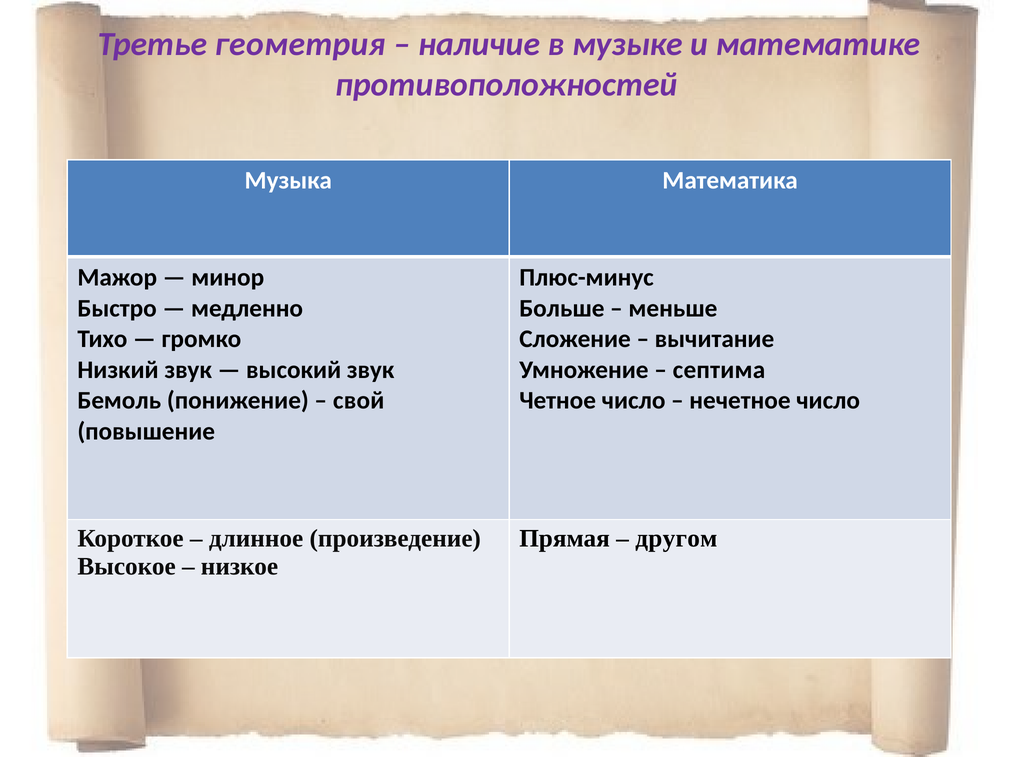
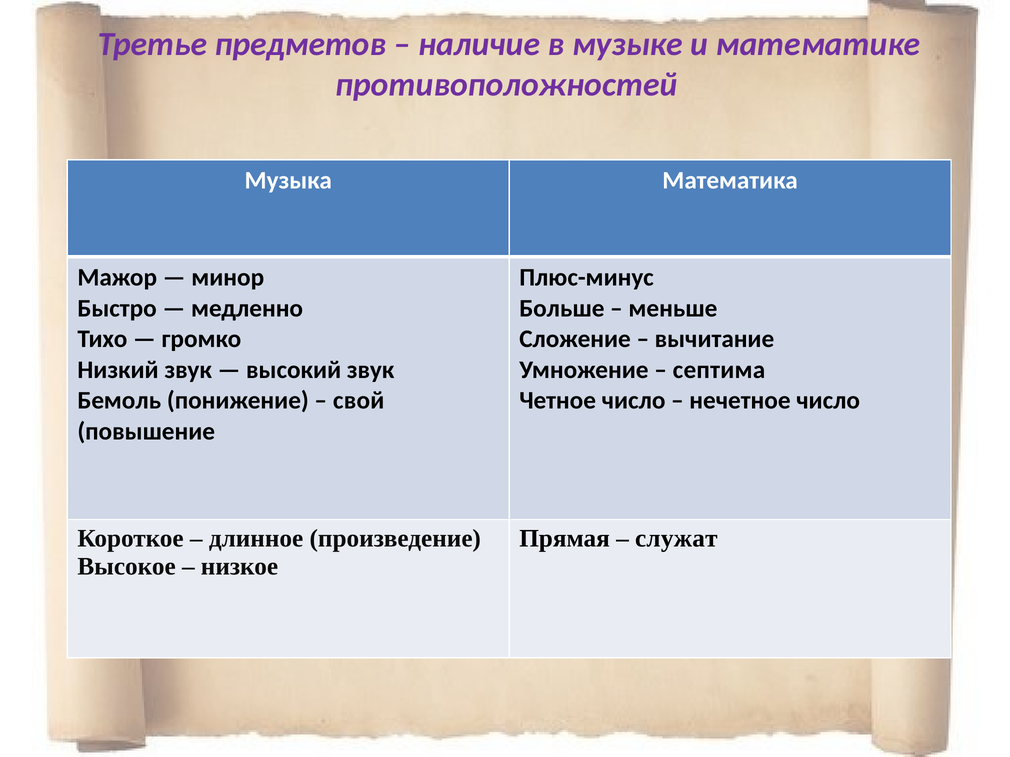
геометрия: геометрия -> предметов (301, 44)
другом: другом -> служат (676, 539)
